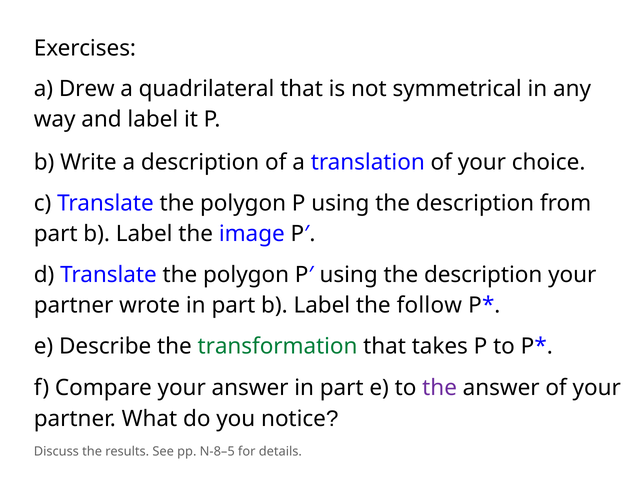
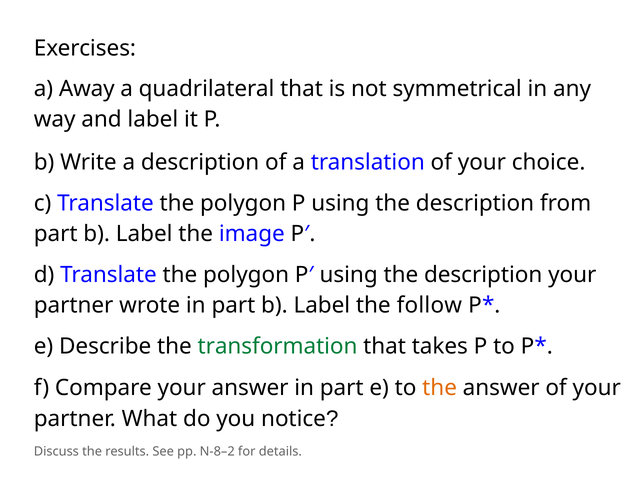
Drew: Drew -> Away (87, 89)
the colour: purple -> orange (440, 388)
N-8–5: N-8–5 -> N-8–2 (217, 452)
